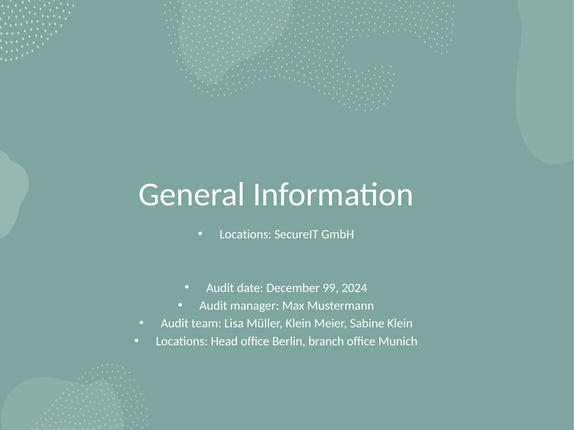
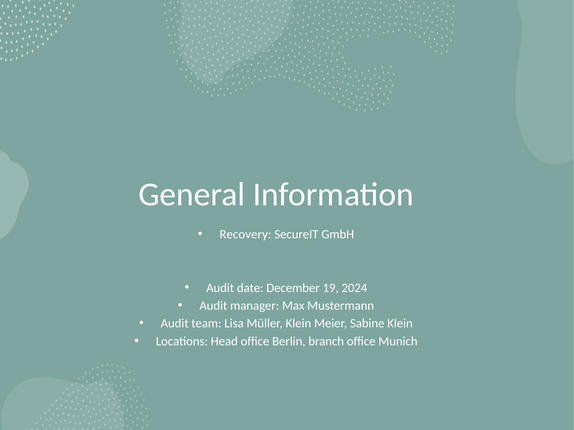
Locations: Locations -> Recovery (245, 235)
99: 99 -> 19 (331, 288)
